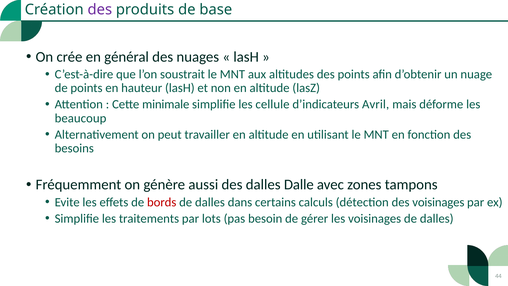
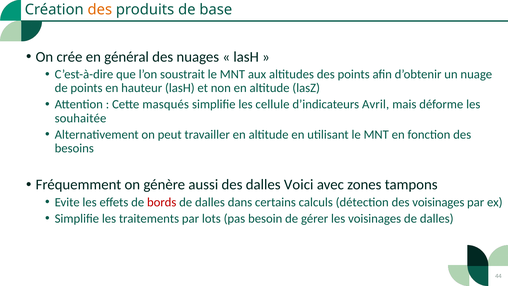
des colour: purple -> orange (100, 10)
minimale: minimale -> masqués (166, 104)
beaucoup: beaucoup -> souhaitée (80, 118)
Dalle: Dalle -> Voici (299, 185)
